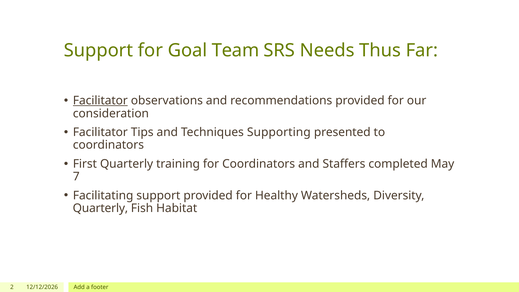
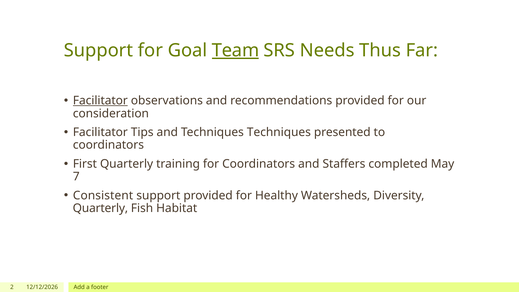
Team underline: none -> present (235, 50)
Techniques Supporting: Supporting -> Techniques (279, 132)
Facilitating: Facilitating -> Consistent (103, 195)
